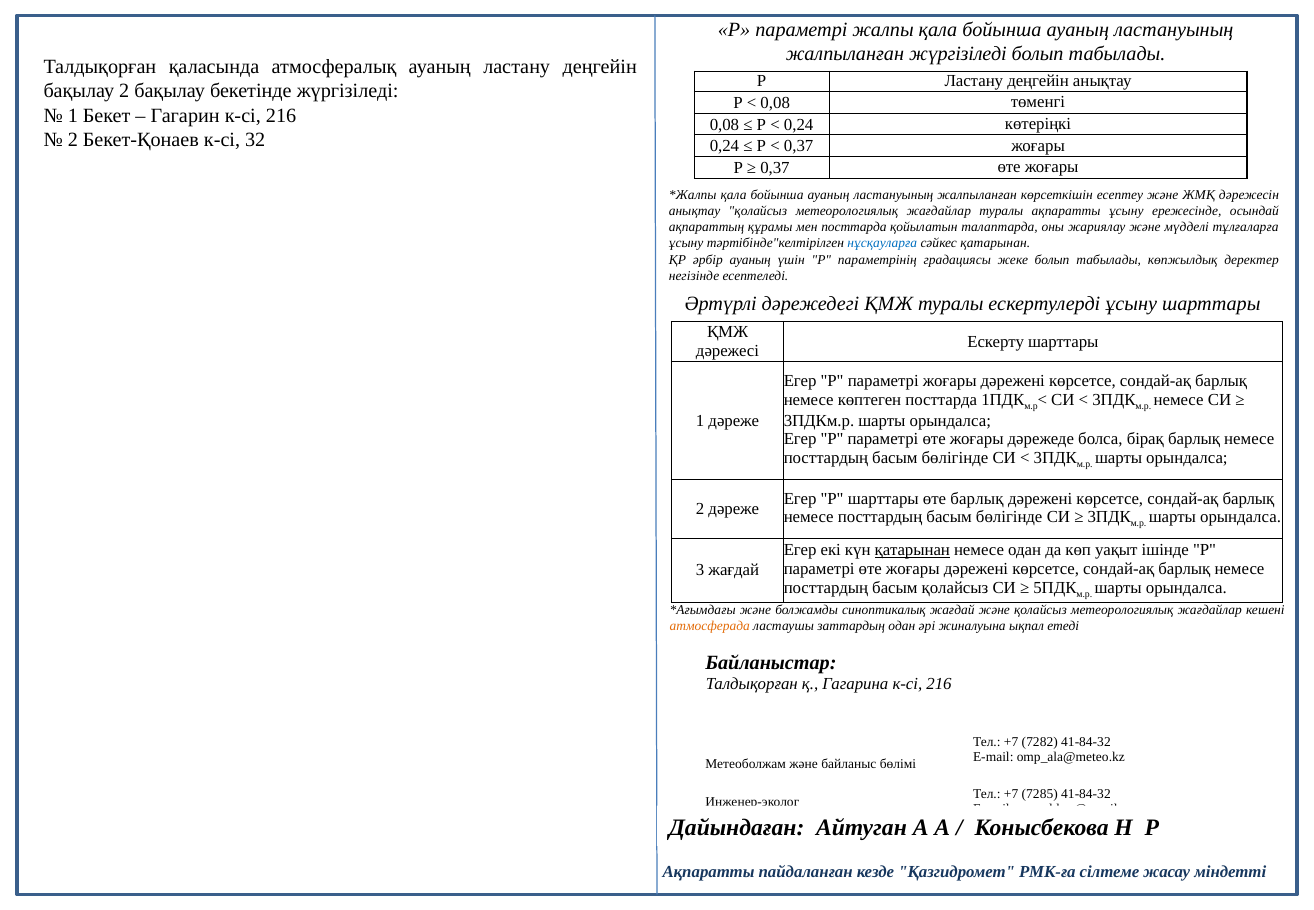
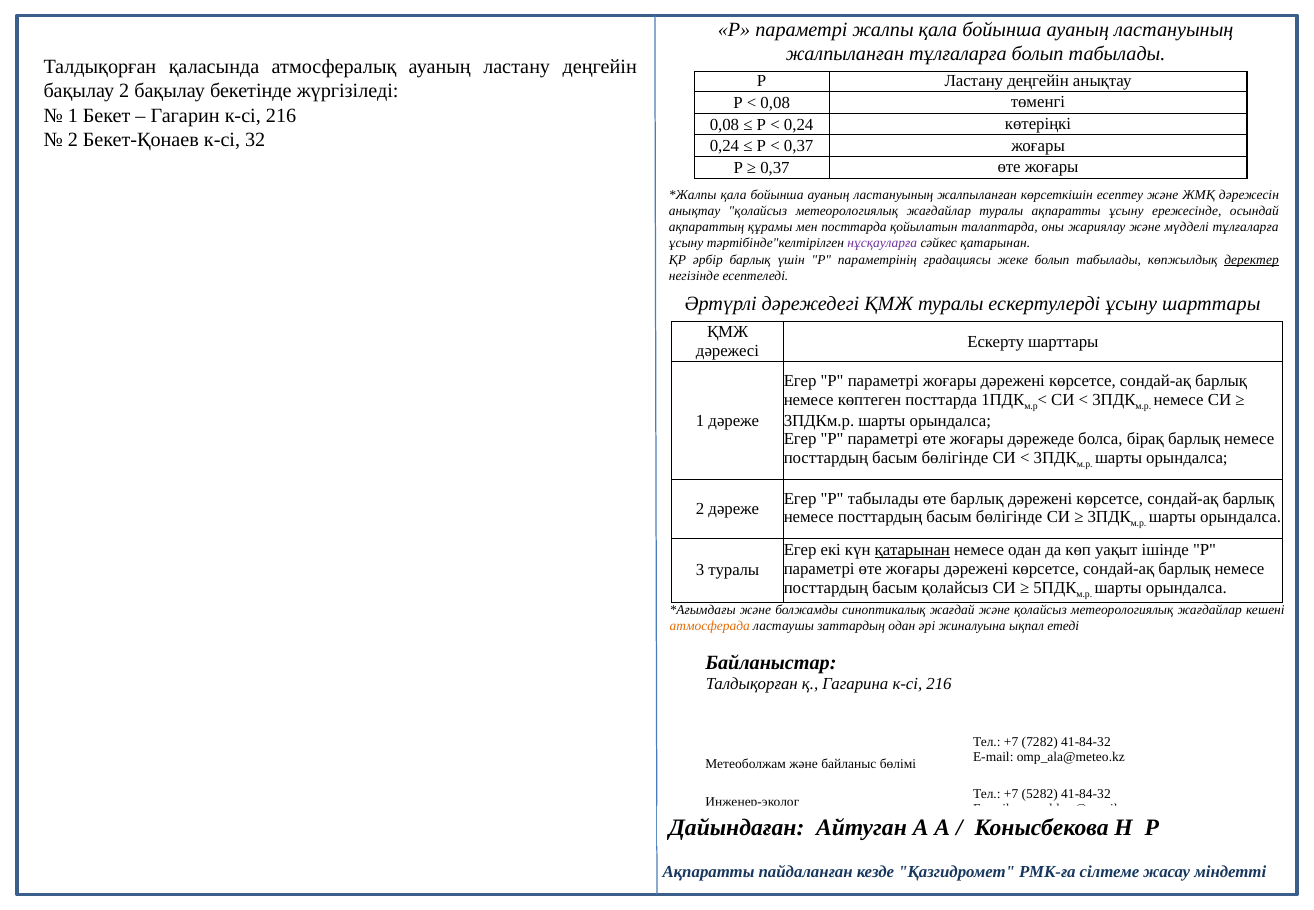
жалпыланған жүргізіледі: жүргізіледі -> тұлғаларға (958, 54)
нұсқауларға colour: blue -> purple (882, 243)
әрбір ауаның: ауаның -> барлық (750, 260)
деректер underline: none -> present (1252, 260)
Р шарттары: шарттары -> табылады (883, 498)
3 жағдай: жағдай -> туралы (734, 570)
7285: 7285 -> 5282 (1040, 794)
